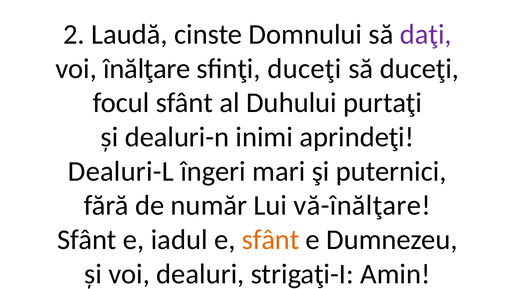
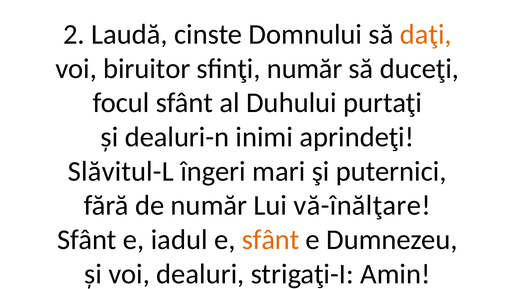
daţi colour: purple -> orange (426, 34)
înălţare: înălţare -> biruitor (147, 69)
sfinţi duceţi: duceţi -> număr (305, 69)
Dealuri-L: Dealuri-L -> Slăvitul-L (121, 172)
